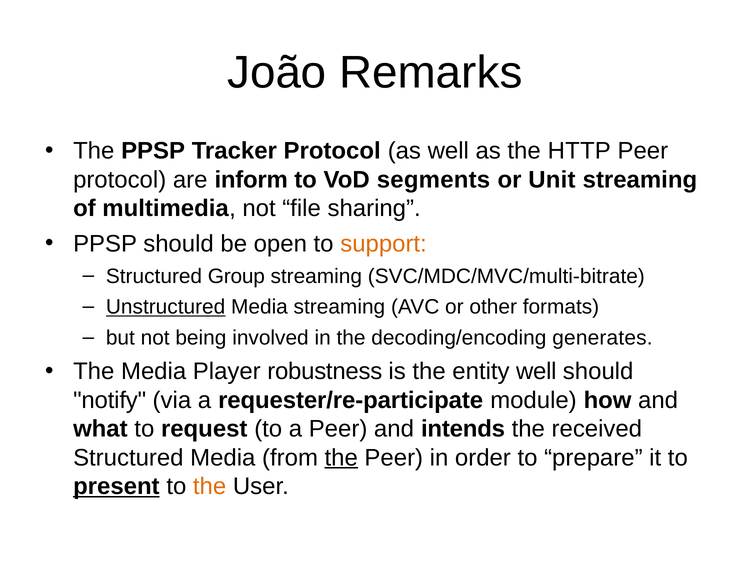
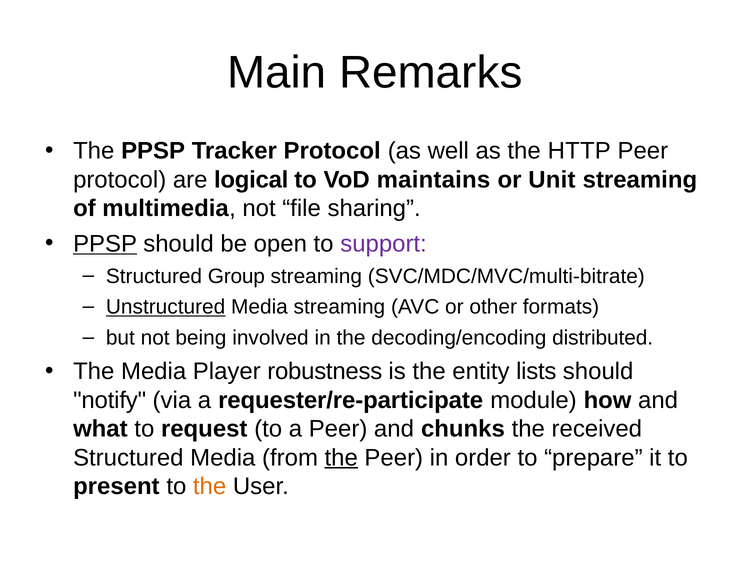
João: João -> Main (277, 73)
inform: inform -> logical (251, 180)
segments: segments -> maintains (433, 180)
PPSP underline: none -> present (105, 244)
support colour: orange -> purple (384, 244)
generates: generates -> distributed (603, 338)
entity well: well -> lists (536, 372)
intends: intends -> chunks (463, 429)
present underline: present -> none (116, 487)
